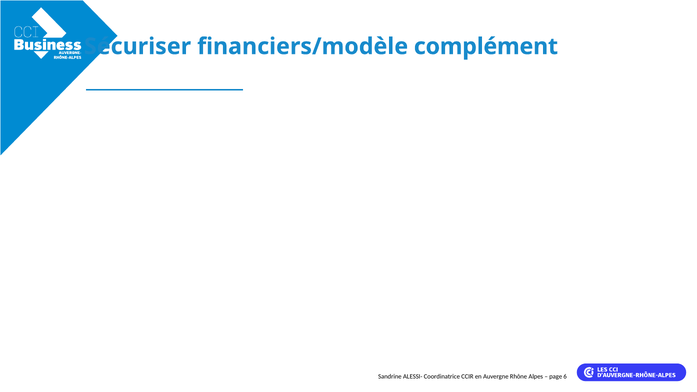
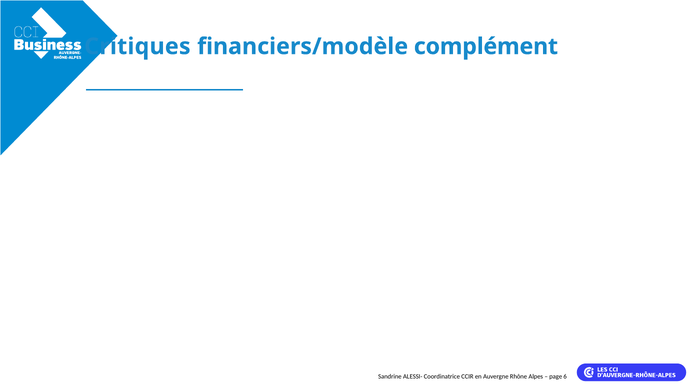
Sécuriser: Sécuriser -> Critiques (137, 46)
